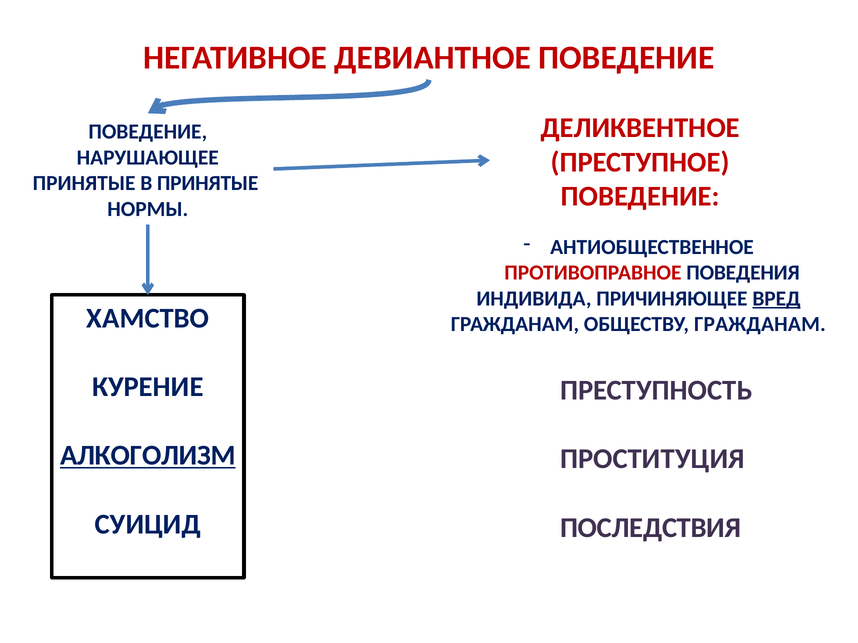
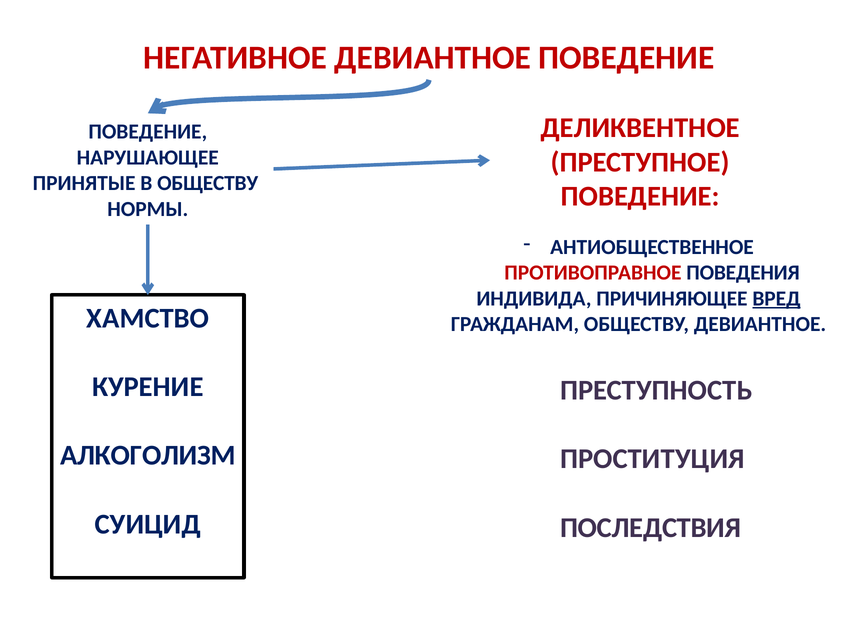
В ПРИНЯТЫЕ: ПРИНЯТЫЕ -> ОБЩЕСТВУ (208, 183)
ОБЩЕСТВУ ГРАЖДАНАМ: ГРАЖДАНАМ -> ДЕВИАНТНОЕ (760, 325)
АЛКОГОЛИЗМ underline: present -> none (148, 456)
